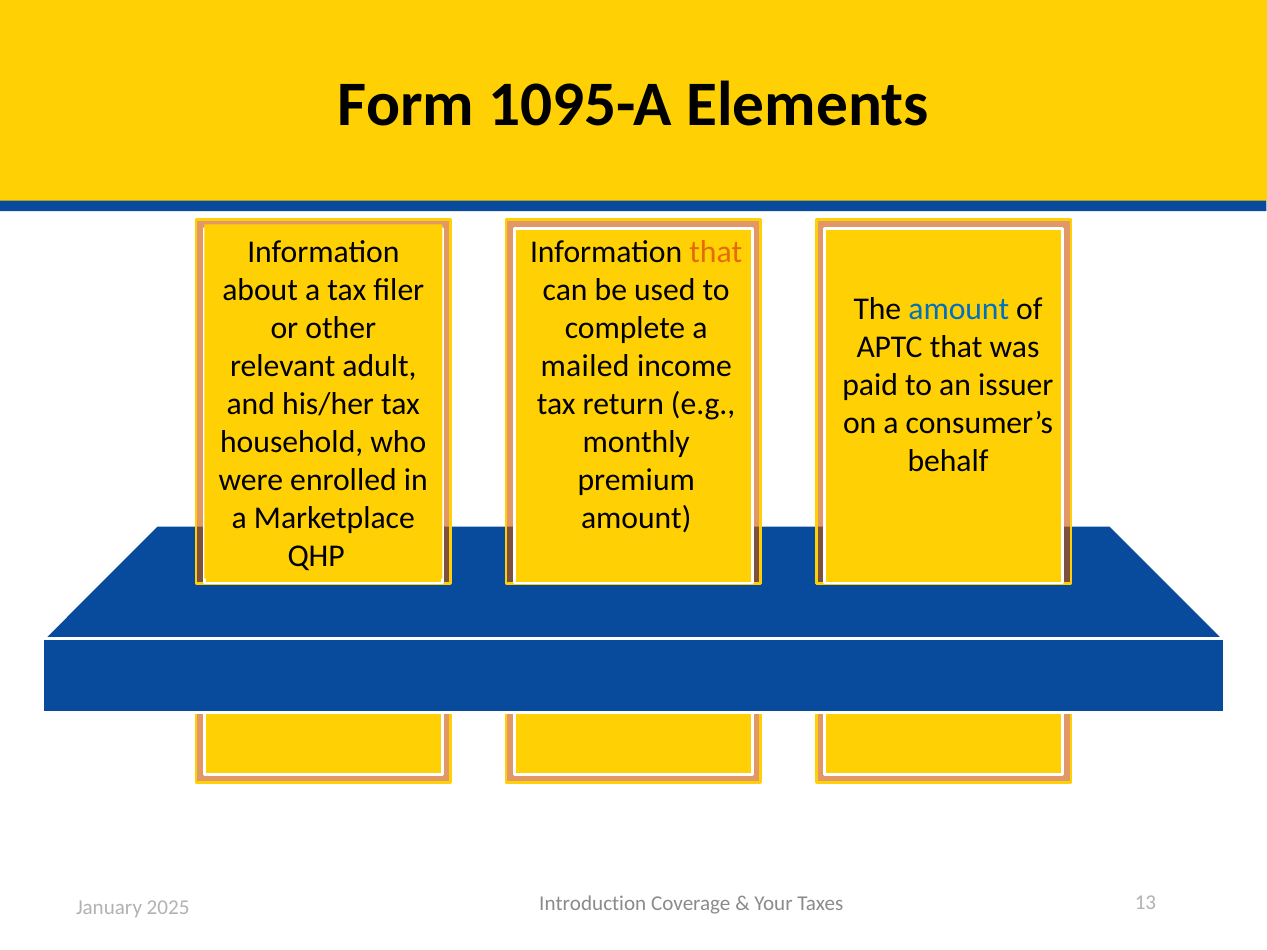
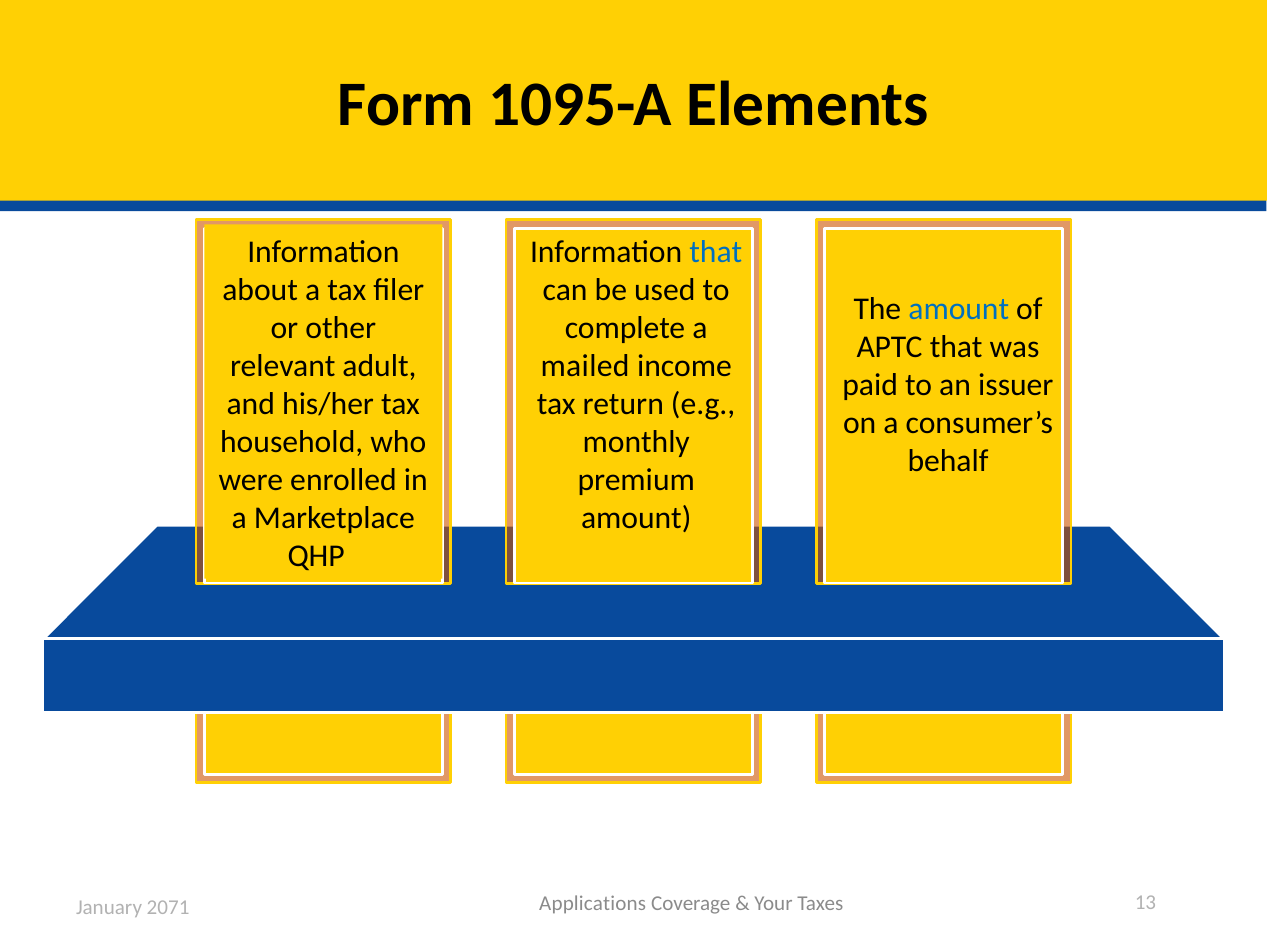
that colour: orange -> blue (716, 252)
Introduction: Introduction -> Applications (593, 904)
2025: 2025 -> 2071 (168, 907)
